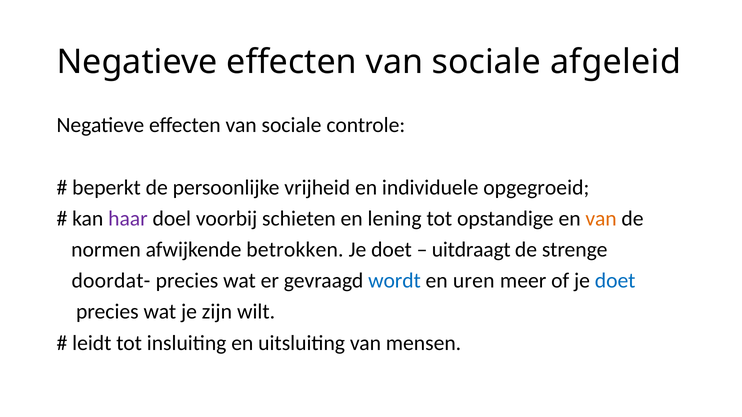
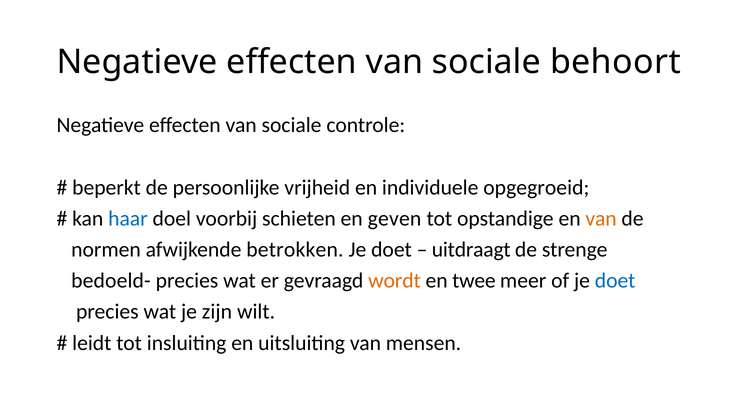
afgeleid: afgeleid -> behoort (616, 62)
haar colour: purple -> blue (128, 219)
lening: lening -> geven (395, 219)
doordat-: doordat- -> bedoeld- (111, 281)
wordt colour: blue -> orange (394, 281)
uren: uren -> twee (474, 281)
